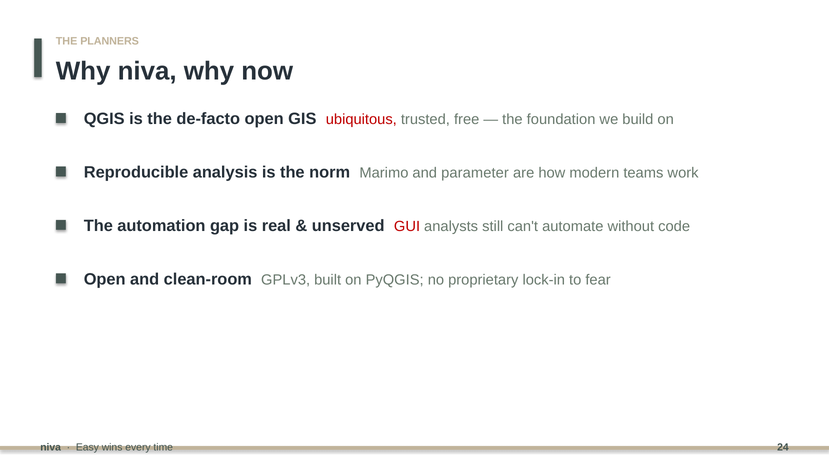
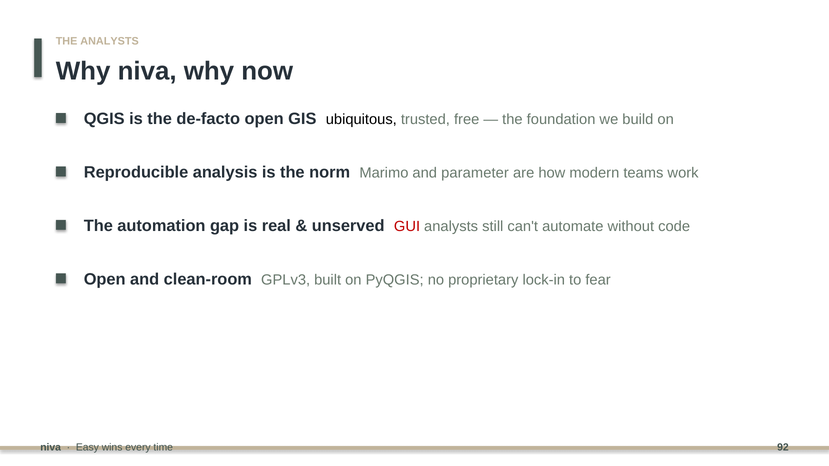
THE PLANNERS: PLANNERS -> ANALYSTS (110, 41)
ubiquitous colour: red -> black (361, 120)
24: 24 -> 92 (783, 448)
